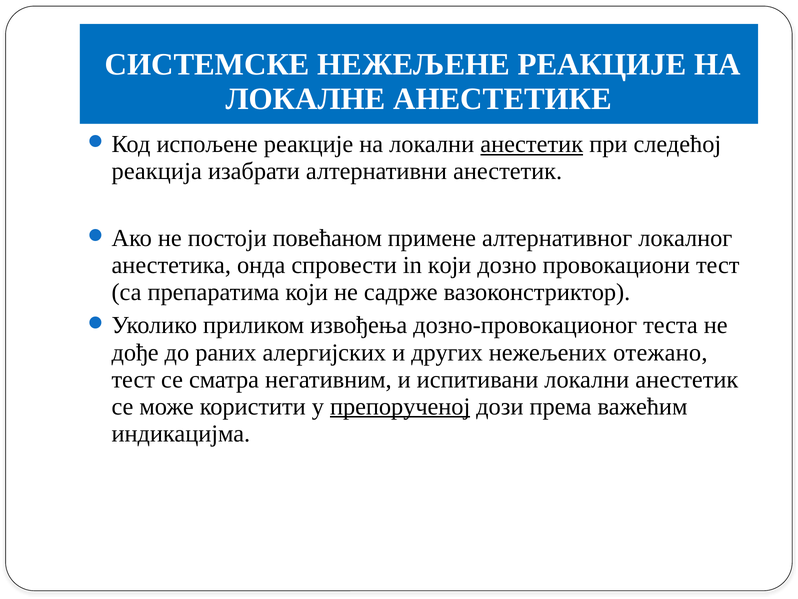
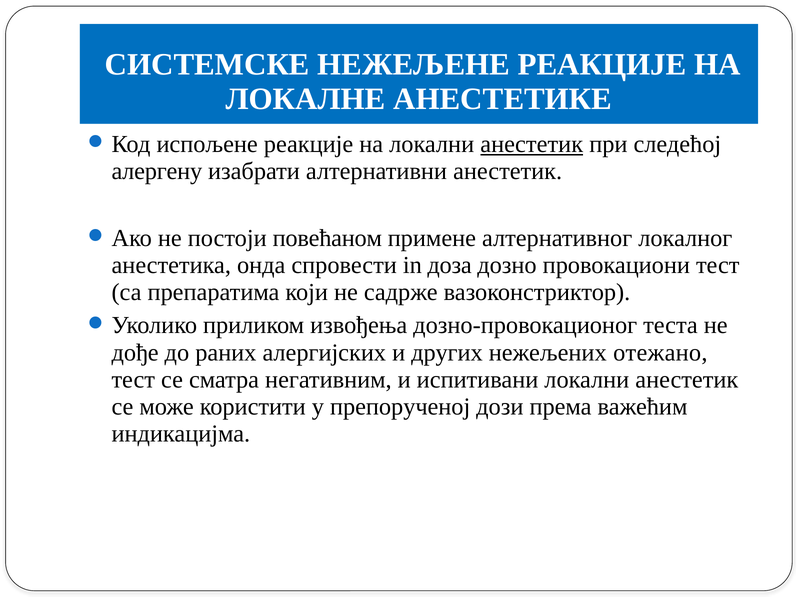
реакција: реакција -> алергену (157, 171)
in који: који -> доза (450, 265)
препорученој underline: present -> none (400, 406)
